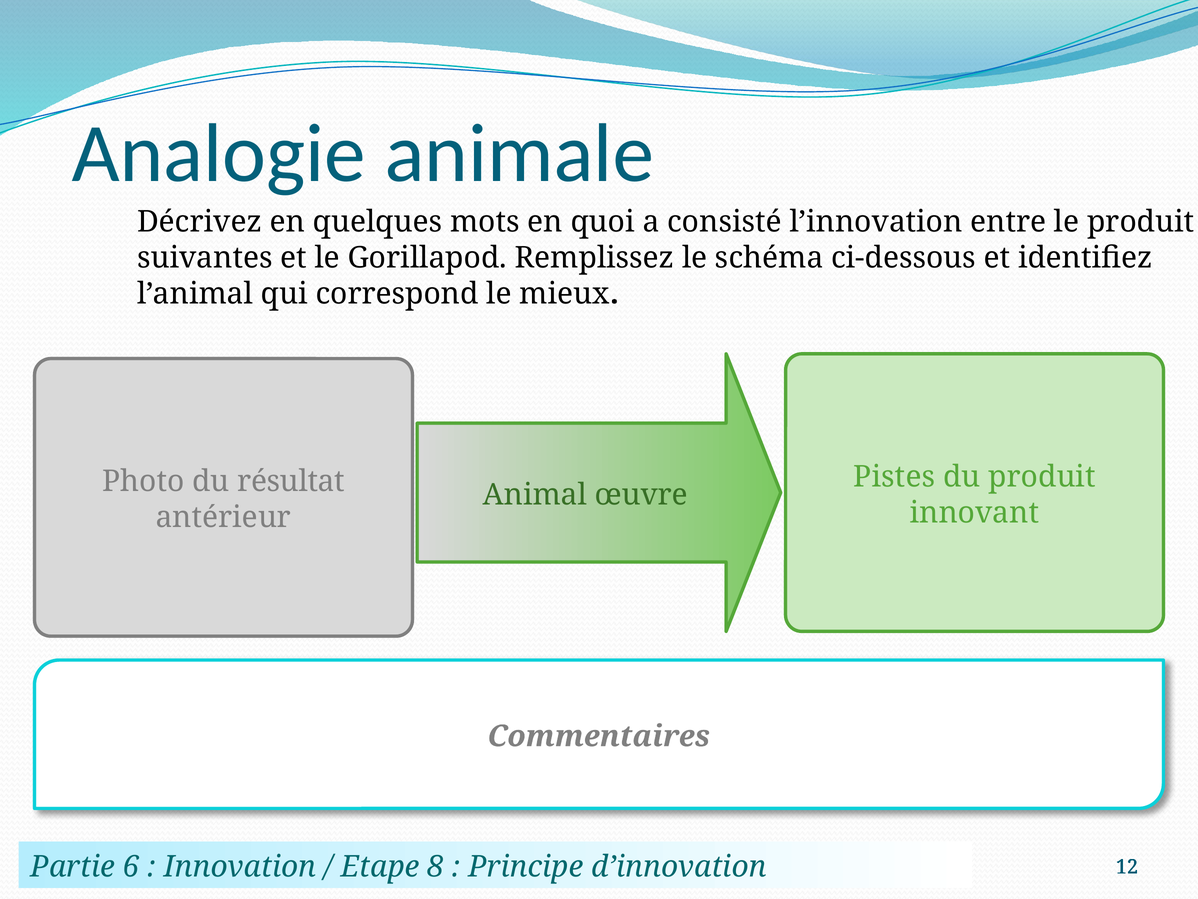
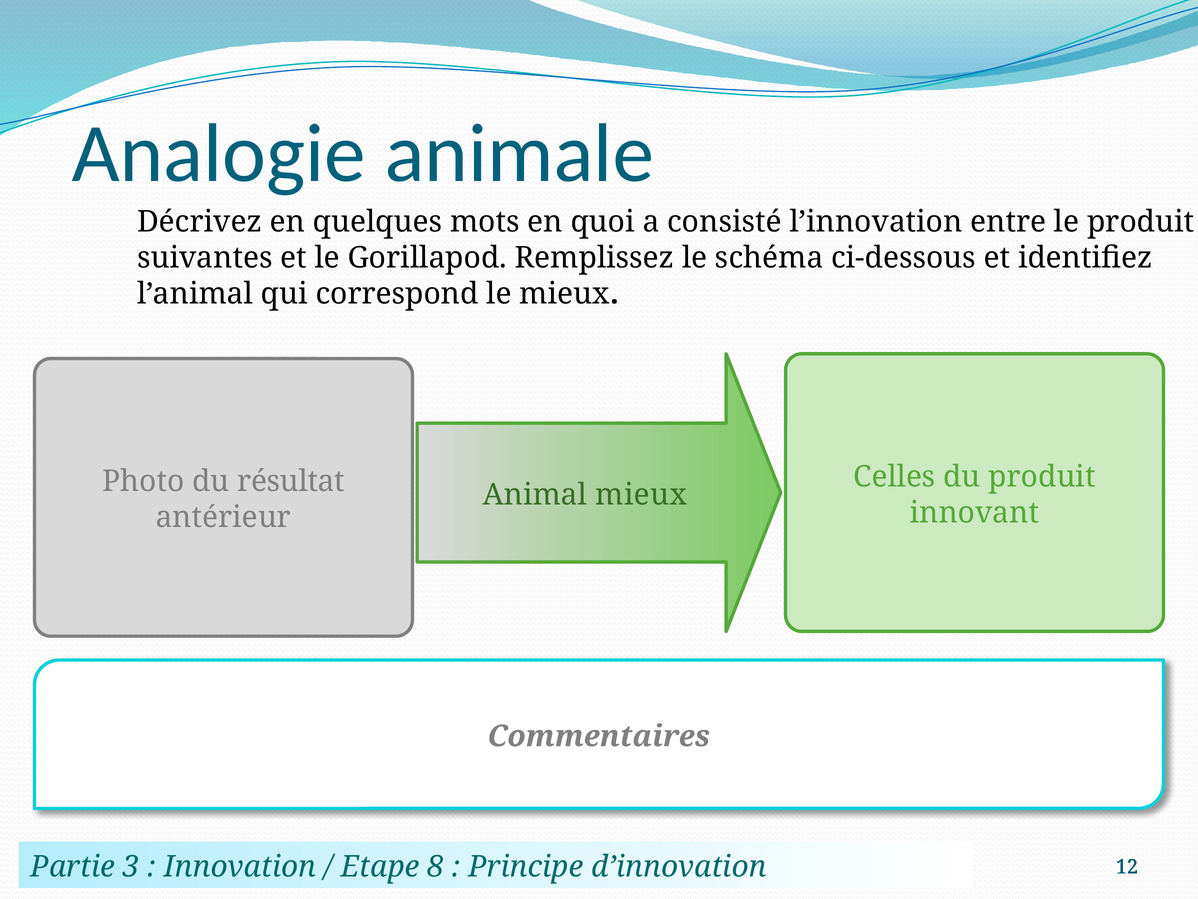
Pistes: Pistes -> Celles (894, 476)
Animal œuvre: œuvre -> mieux (641, 494)
6: 6 -> 3 (131, 866)
